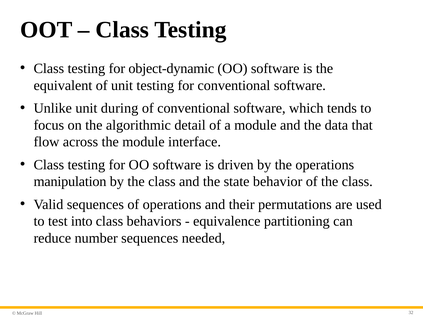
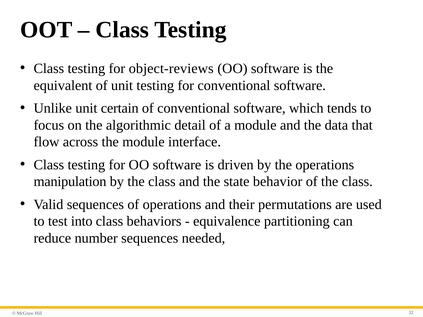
object-dynamic: object-dynamic -> object-reviews (171, 69)
during: during -> certain (120, 108)
